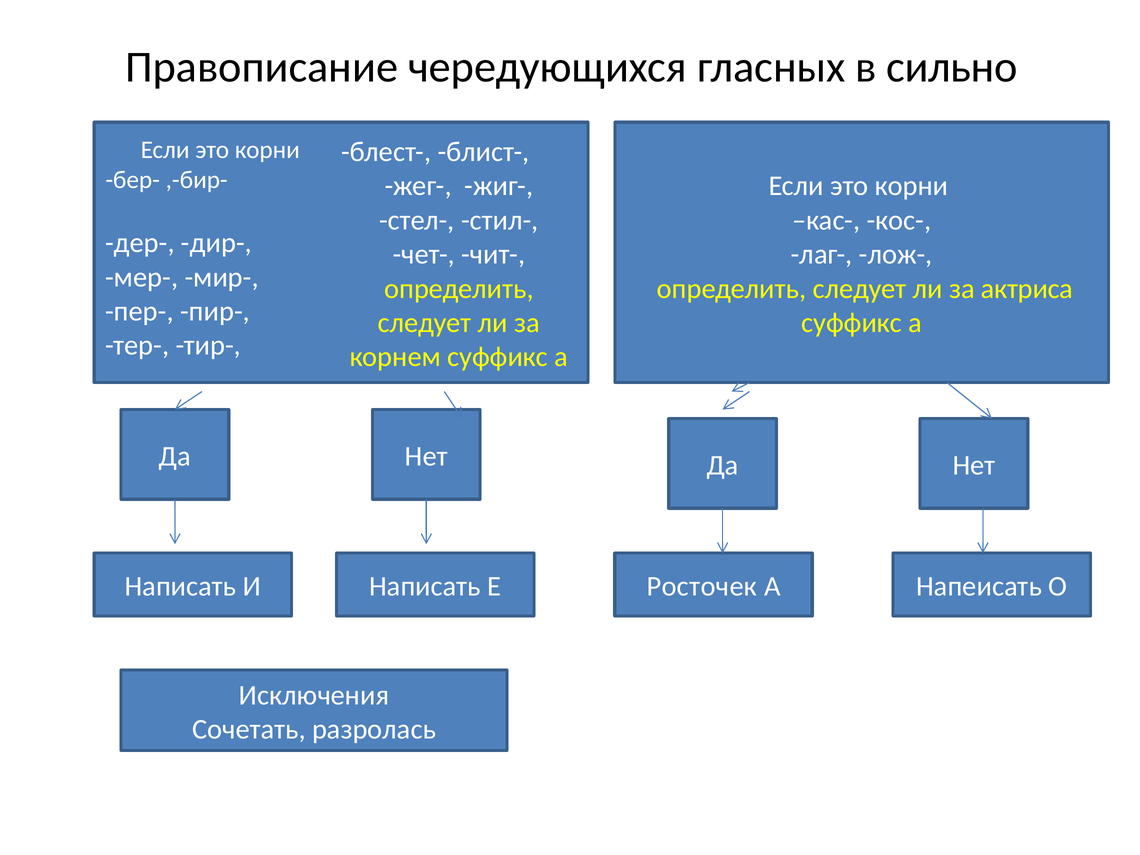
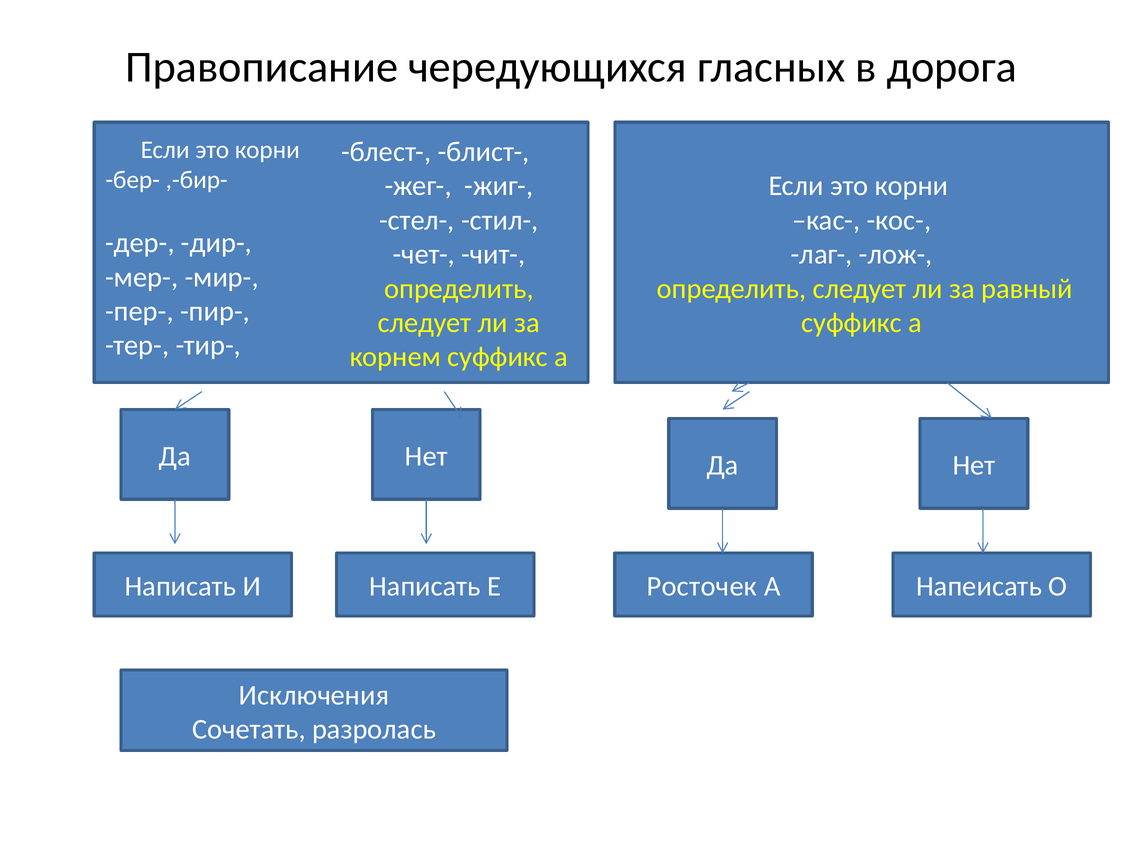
сильно: сильно -> дорога (952, 67)
актриса: актриса -> равный (1027, 289)
